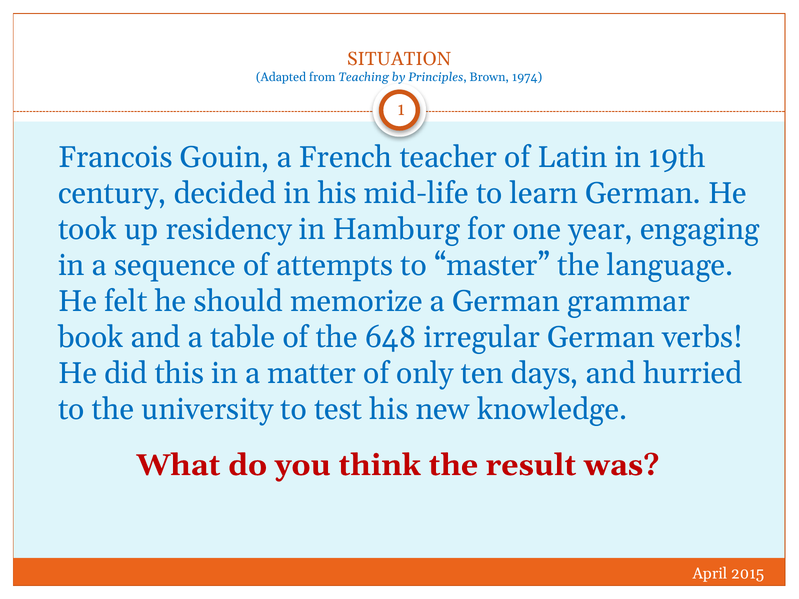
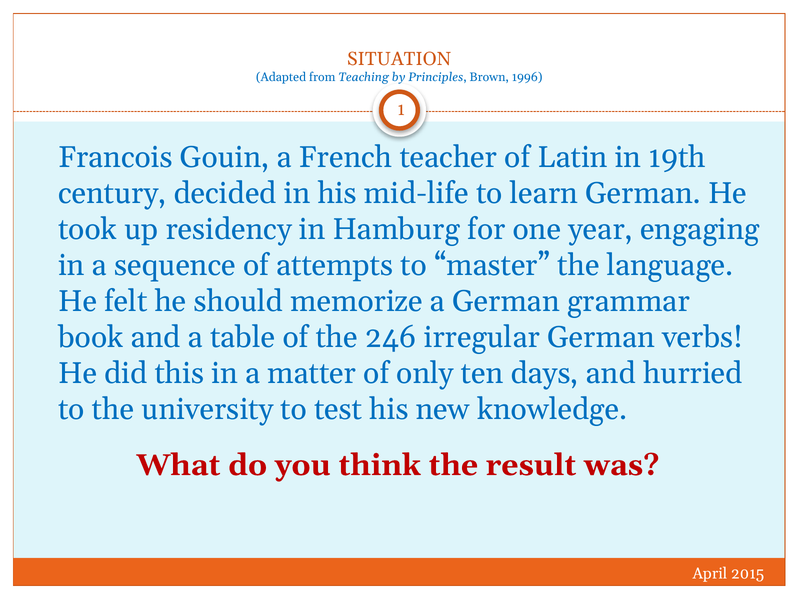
1974: 1974 -> 1996 (527, 77)
648: 648 -> 246 (391, 337)
